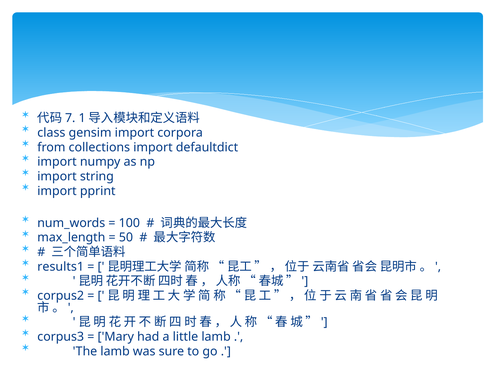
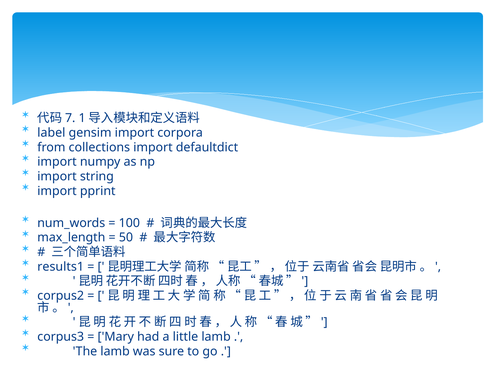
class: class -> label (51, 132)
